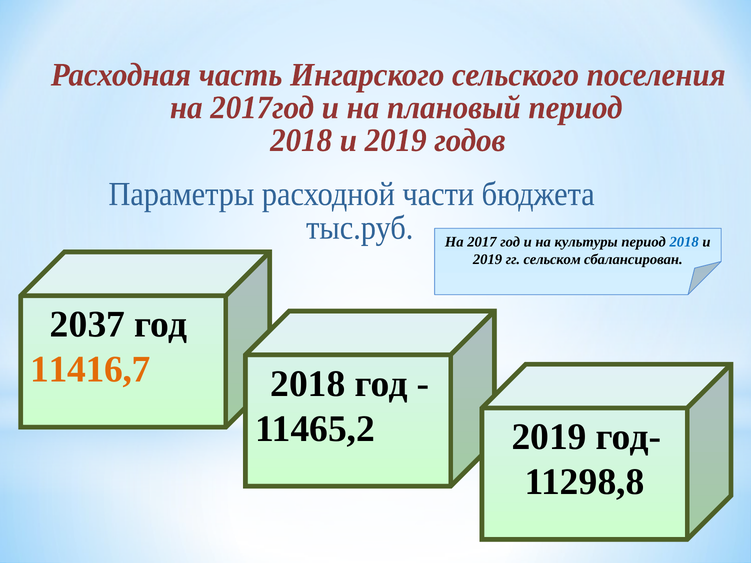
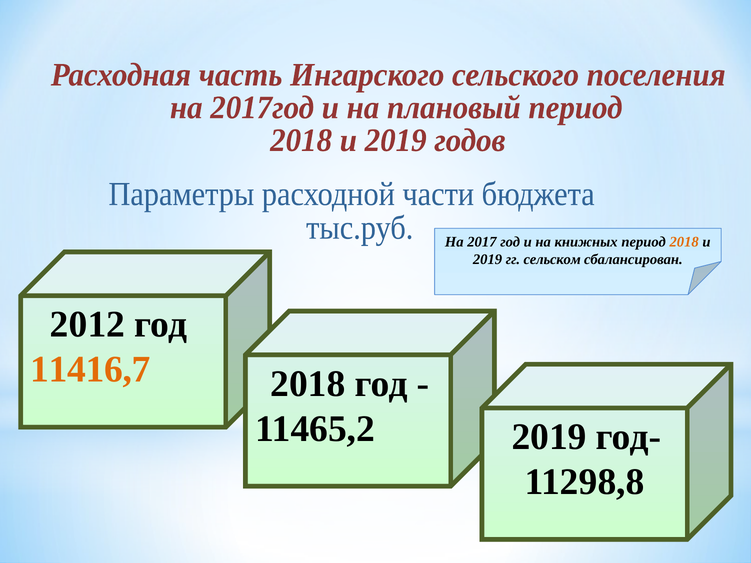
культуры: культуры -> книжных (586, 242)
2018 colour: blue -> orange (684, 242)
2037: 2037 -> 2012 (88, 325)
